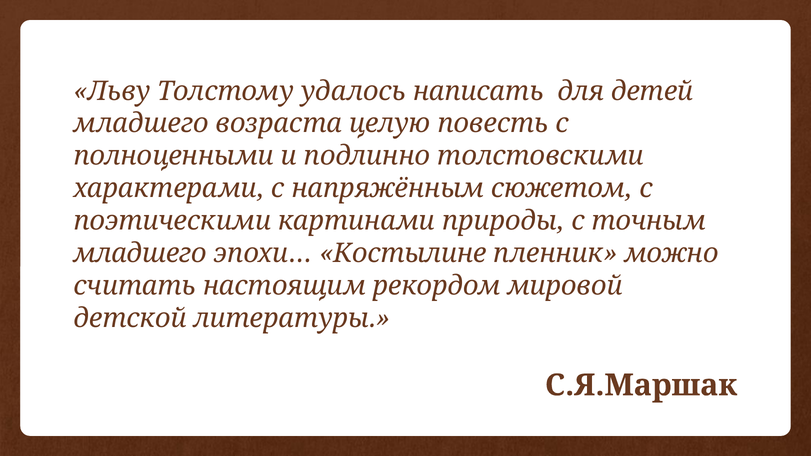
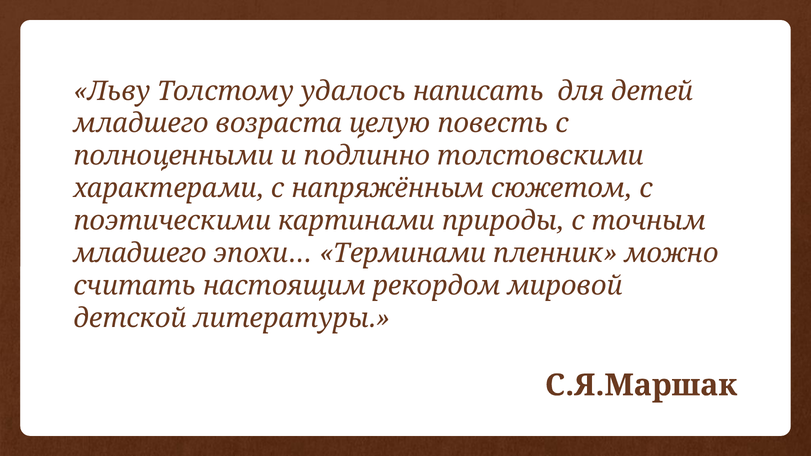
Костылине: Костылине -> Терминами (403, 253)
